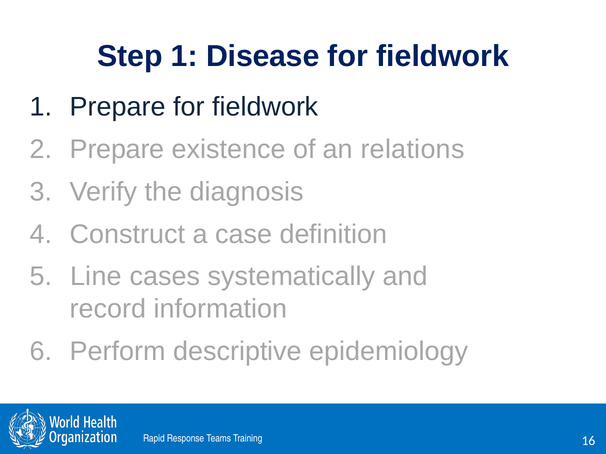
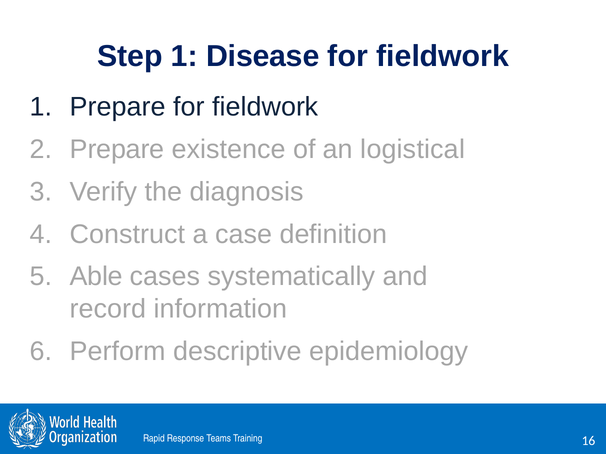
relations: relations -> logistical (413, 150)
Line: Line -> Able (96, 277)
